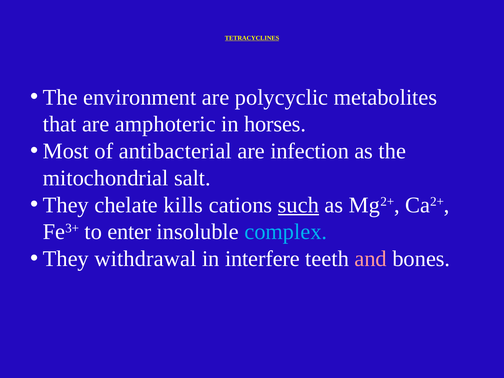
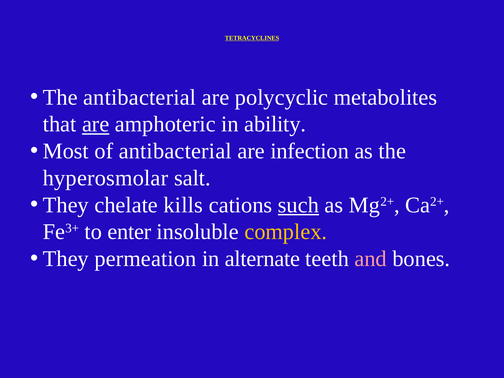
The environment: environment -> antibacterial (140, 97)
are underline: none -> present (96, 124)
horses: horses -> ability (275, 124)
mitochondrial: mitochondrial -> hyperosmolar (106, 178)
complex colour: light blue -> yellow (286, 232)
withdrawal: withdrawal -> permeation (145, 259)
interfere: interfere -> alternate (263, 259)
